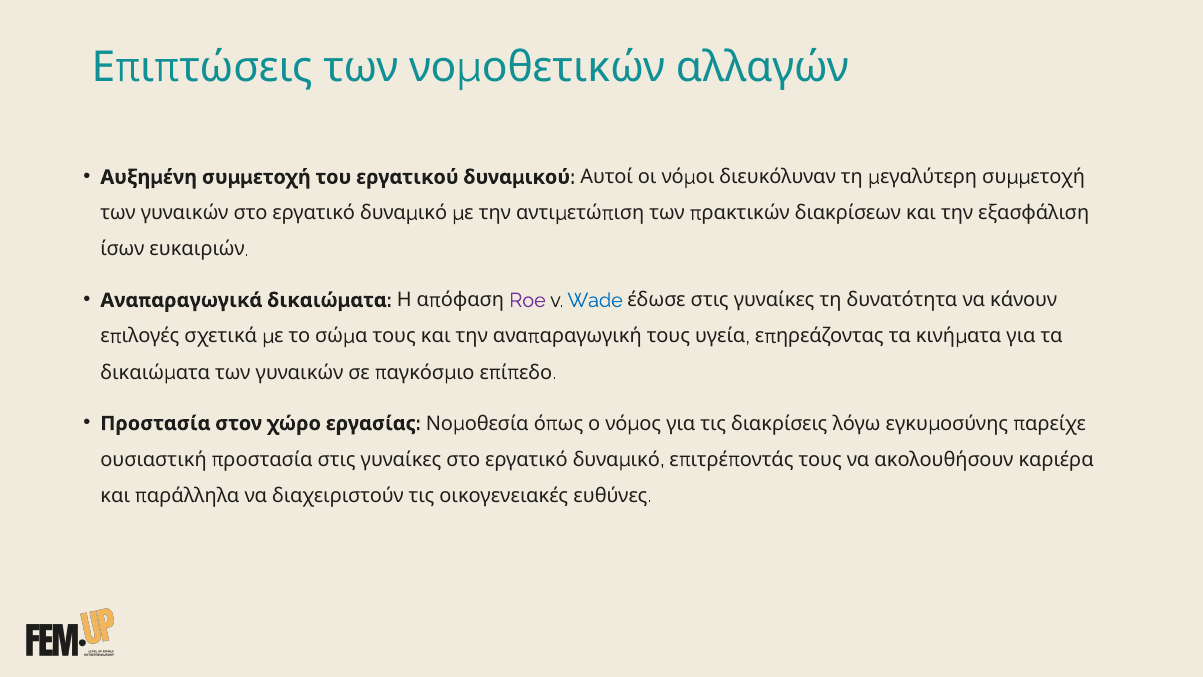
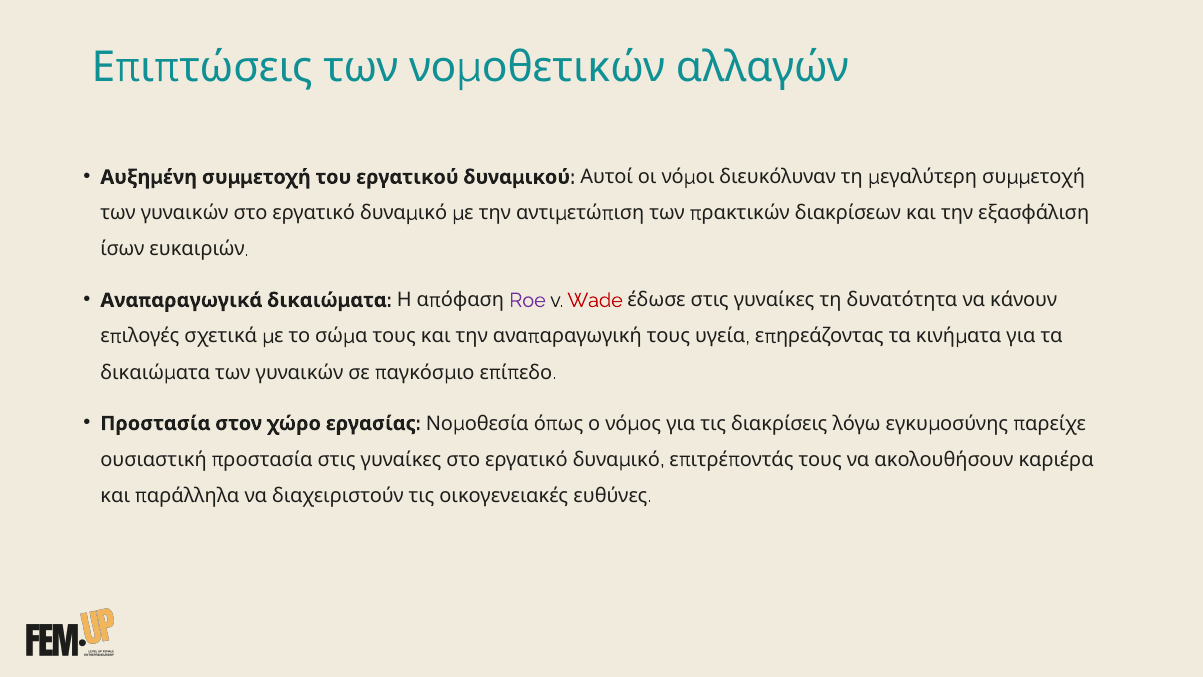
Wade colour: blue -> red (595, 300)
